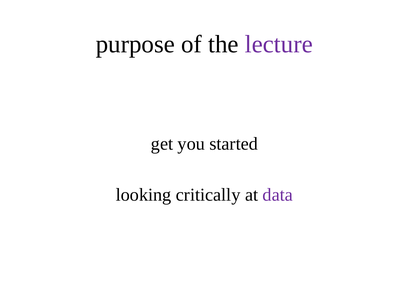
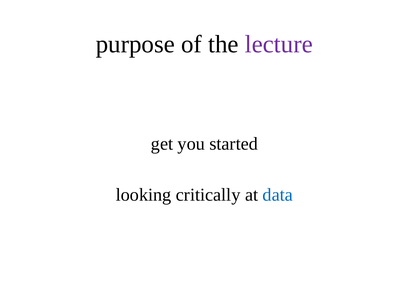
data colour: purple -> blue (278, 195)
